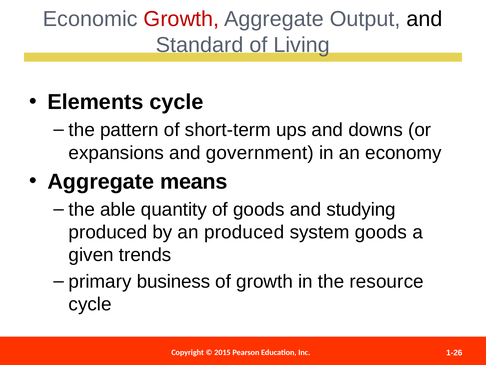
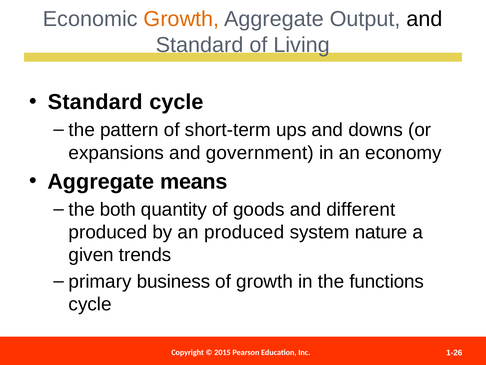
Growth colour: red -> orange (181, 19)
Elements: Elements -> Standard (95, 102)
able: able -> both (118, 209)
studying: studying -> different (361, 209)
system goods: goods -> nature (381, 232)
resource: resource -> functions (387, 281)
